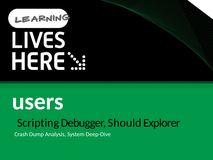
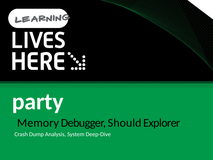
users: users -> party (38, 101)
Scripting: Scripting -> Memory (38, 123)
